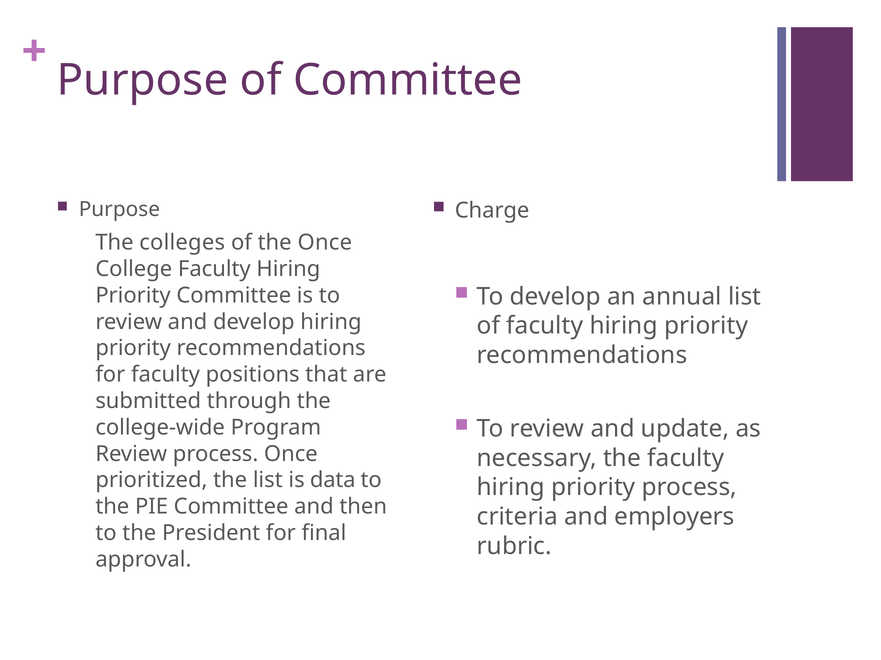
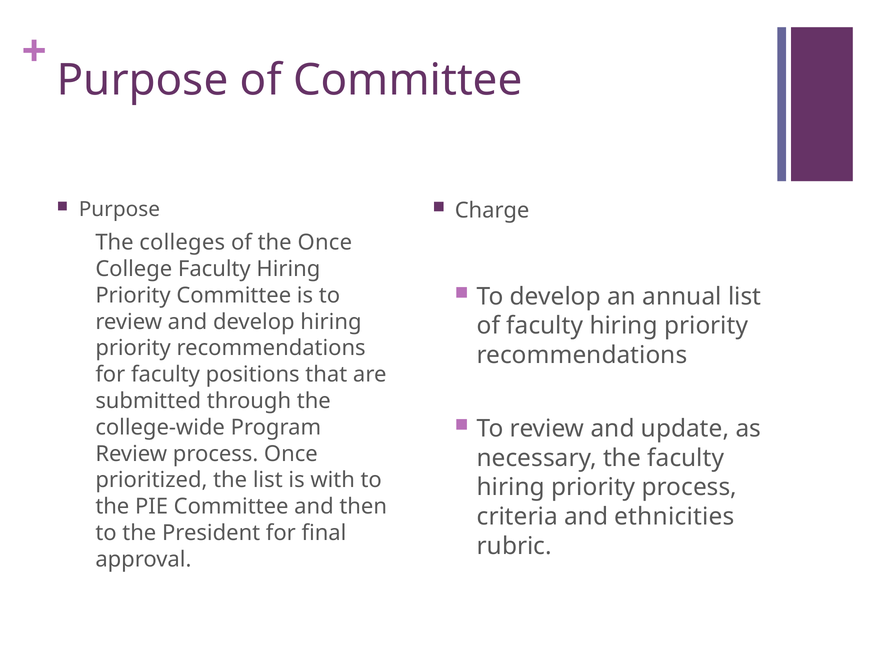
data: data -> with (333, 481)
employers: employers -> ethnicities (674, 517)
